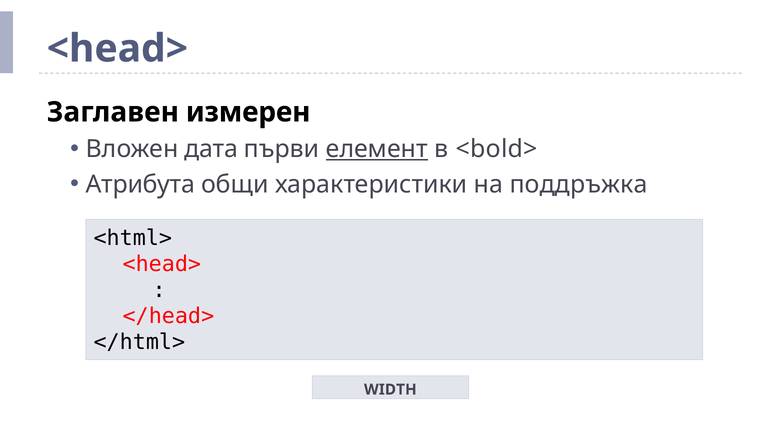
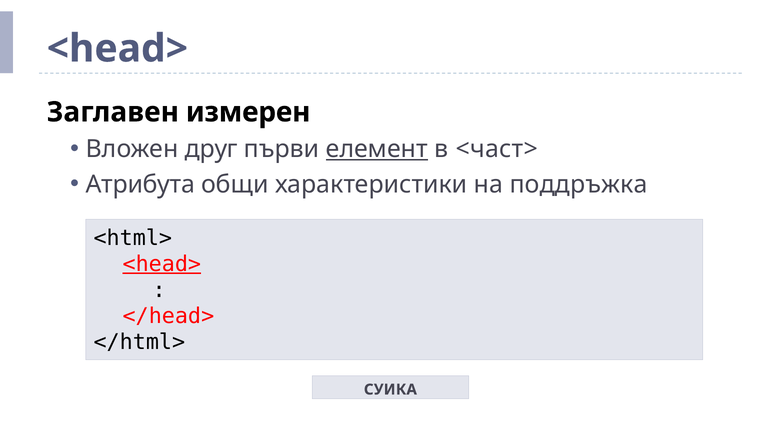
дата: дата -> друг (211, 149)
<bold>: <bold> -> <част> (497, 149)
<head> underline: none -> present (162, 264)
WIDTH: WIDTH -> СУИКА (390, 390)
